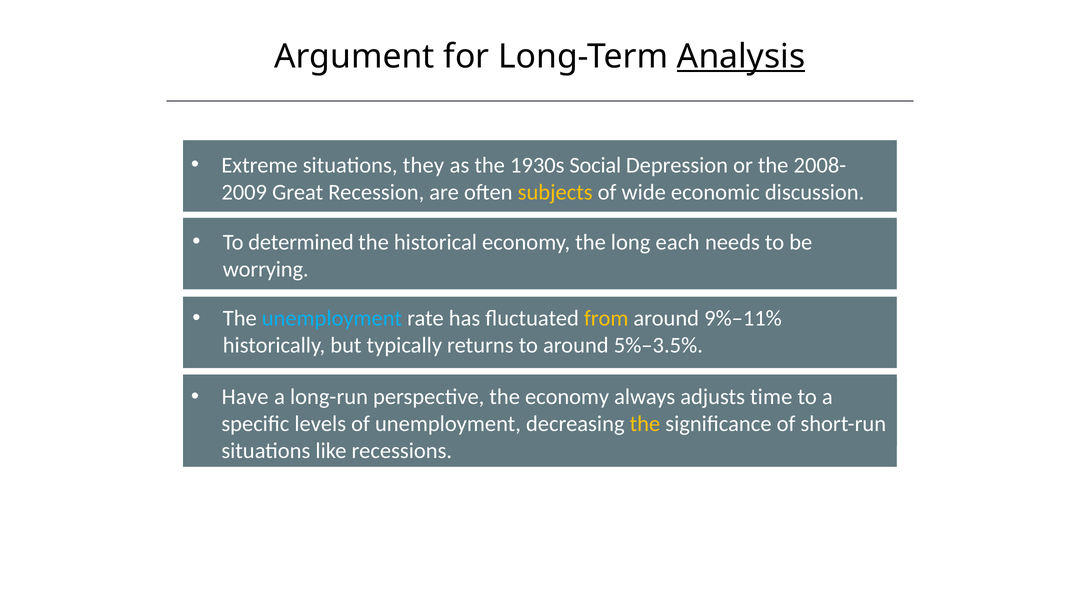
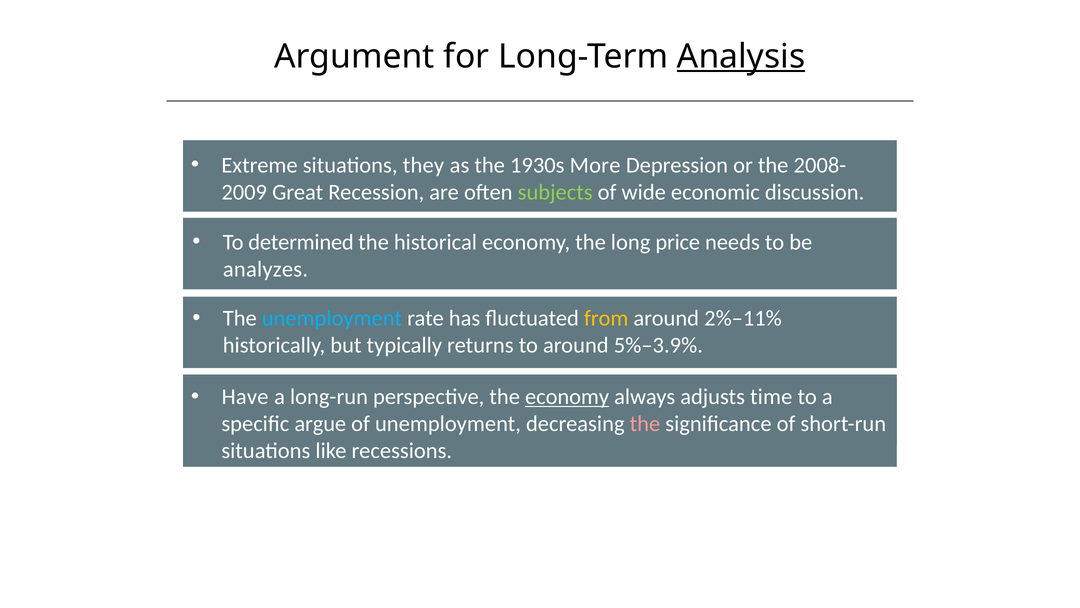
Social: Social -> More (595, 165)
subjects colour: yellow -> light green (555, 192)
each: each -> price (678, 242)
worrying: worrying -> analyzes (266, 269)
9%–11%: 9%–11% -> 2%–11% (743, 318)
5%–3.5%: 5%–3.5% -> 5%–3.9% (658, 345)
economy underline: none -> present (567, 397)
levels: levels -> argue (320, 424)
the colour: yellow -> pink (645, 424)
